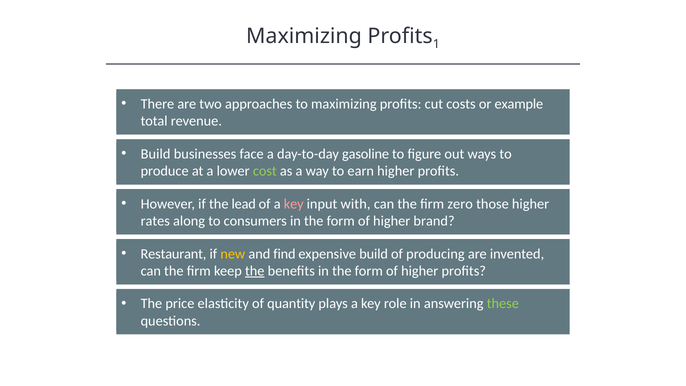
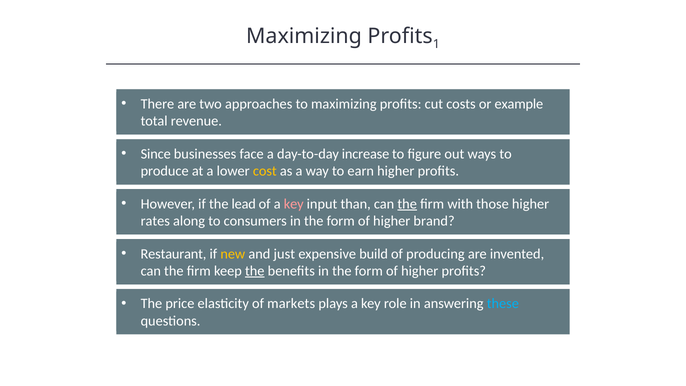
Build: Build -> Since (156, 154)
gasoline: gasoline -> increase (366, 154)
cost colour: light green -> yellow (265, 171)
with: with -> than (356, 204)
the underline: none -> present (407, 204)
zero: zero -> with (460, 204)
find: find -> just (284, 254)
quantity: quantity -> markets (291, 304)
these colour: light green -> light blue (503, 304)
